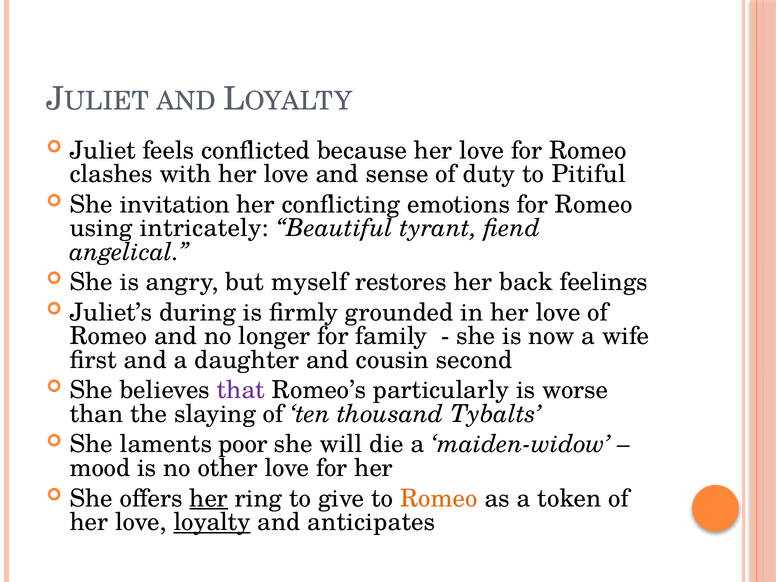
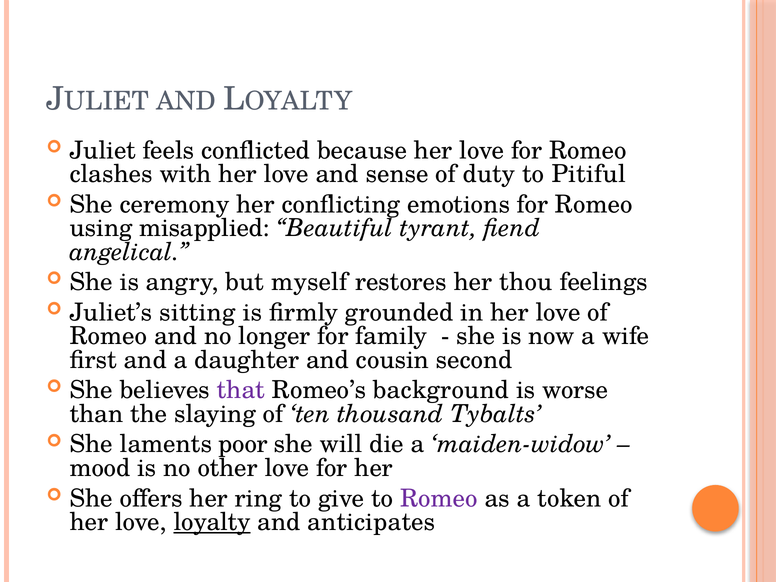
invitation: invitation -> ceremony (175, 204)
intricately: intricately -> misapplied (205, 228)
back: back -> thou (526, 282)
during: during -> sitting (197, 313)
particularly: particularly -> background (441, 390)
her underline: present -> none (209, 498)
Romeo colour: orange -> purple (439, 498)
